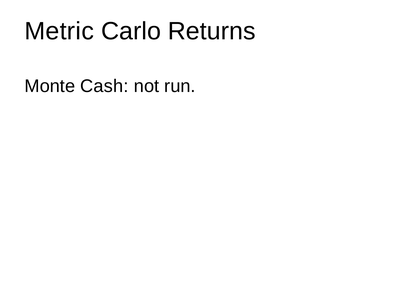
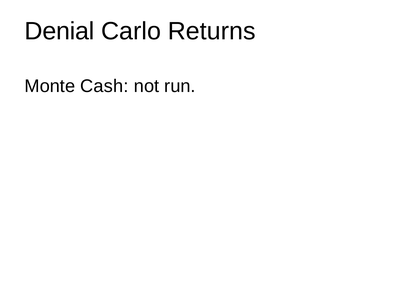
Metric: Metric -> Denial (59, 31)
